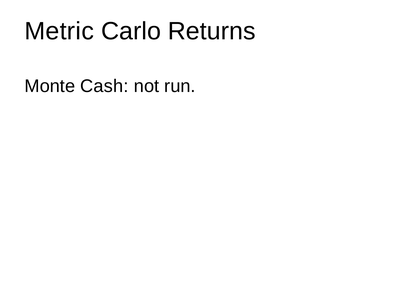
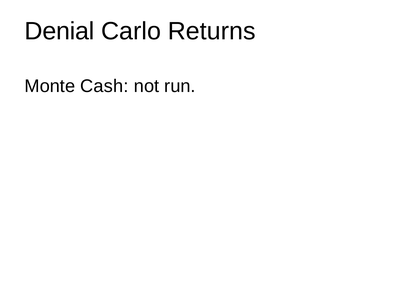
Metric: Metric -> Denial (59, 31)
